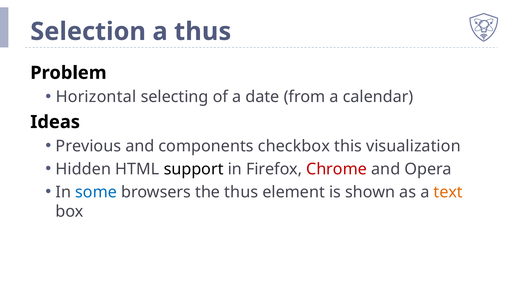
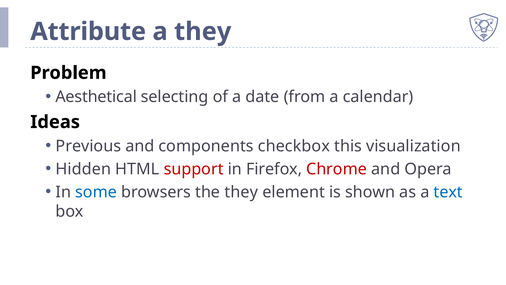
Selection: Selection -> Attribute (88, 32)
a thus: thus -> they (203, 32)
Horizontal: Horizontal -> Aesthetical (96, 97)
support colour: black -> red (194, 169)
the thus: thus -> they (241, 192)
text colour: orange -> blue (448, 192)
